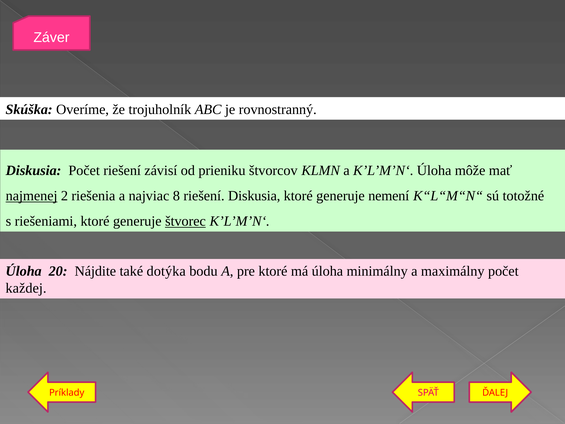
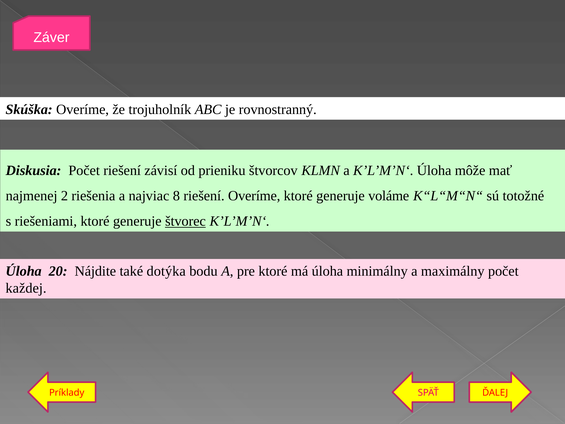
najmenej underline: present -> none (32, 196)
riešení Diskusia: Diskusia -> Overíme (254, 196)
nemení: nemení -> voláme (389, 196)
